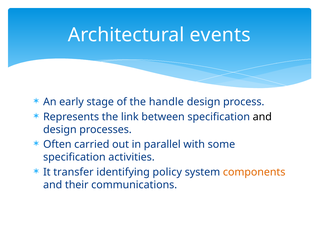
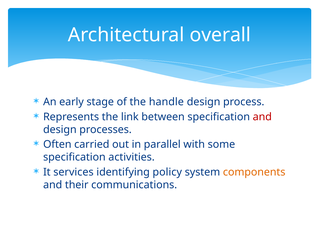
events: events -> overall (220, 35)
and colour: black -> red (262, 117)
transfer: transfer -> services (73, 172)
